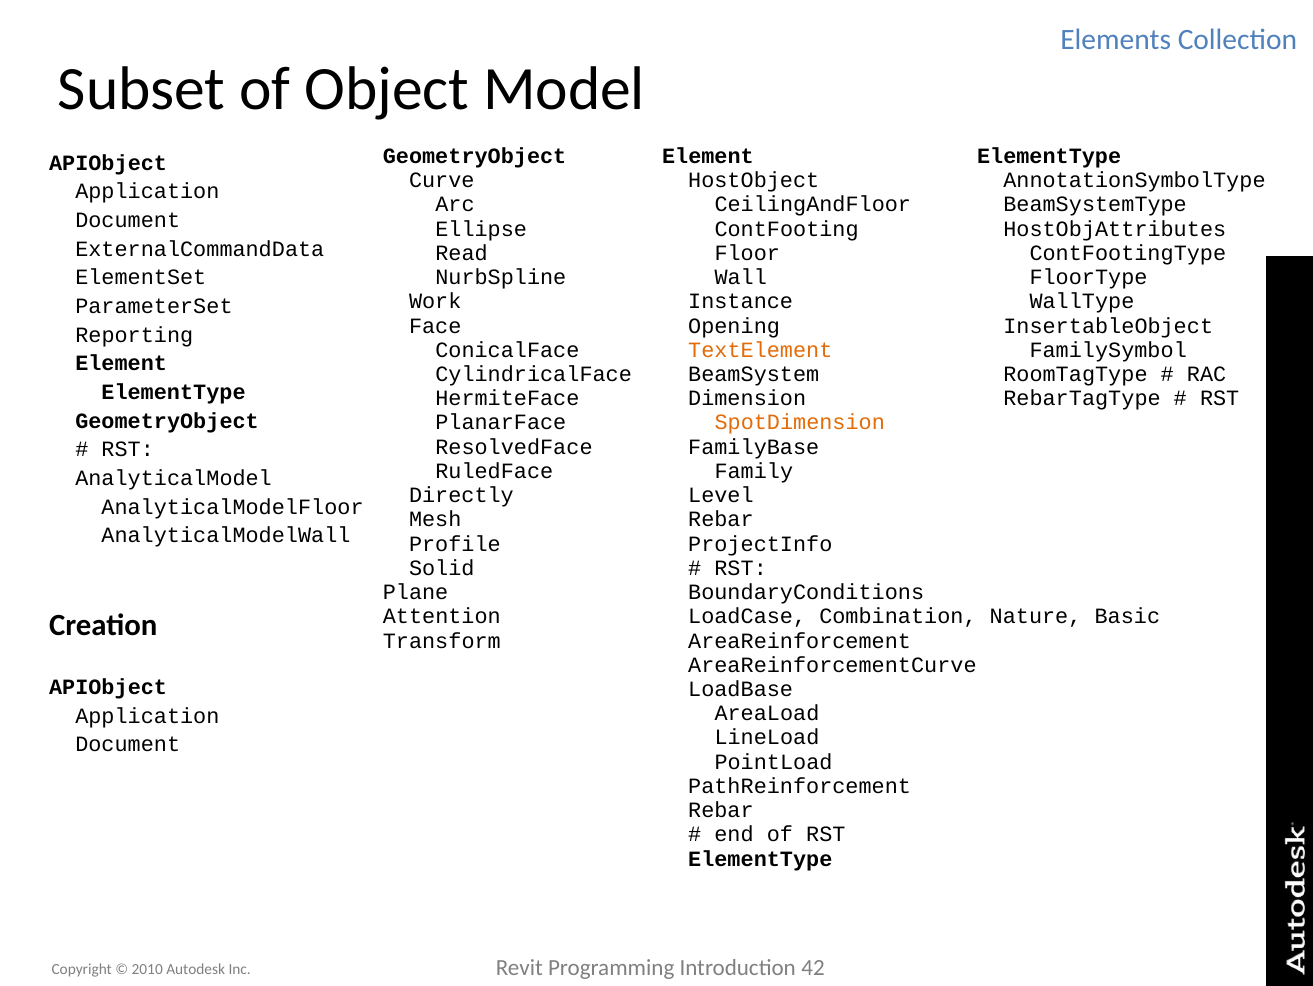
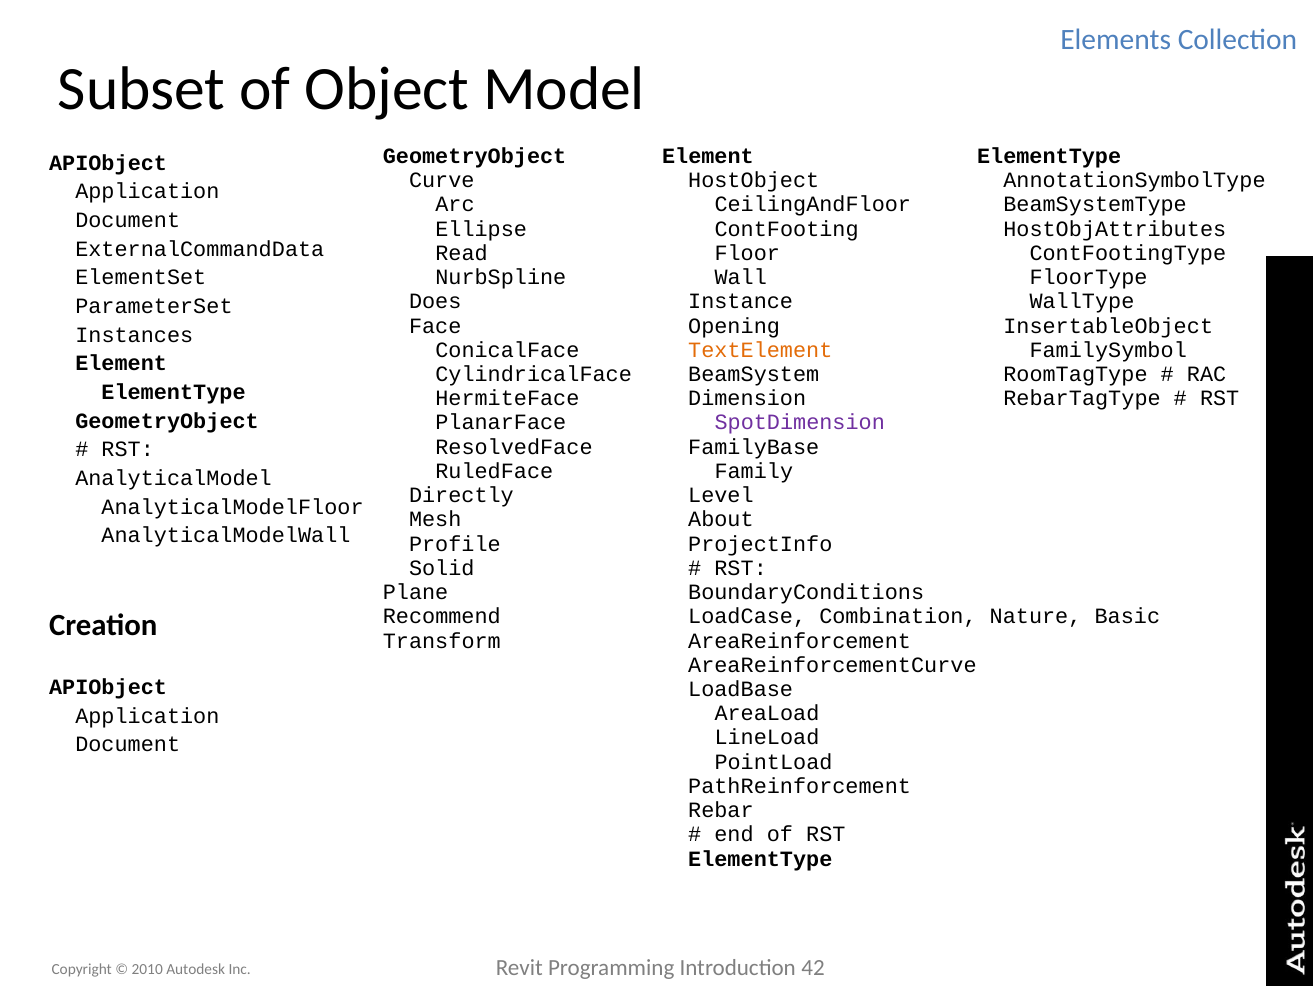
Work: Work -> Does (435, 301)
Reporting: Reporting -> Instances (134, 335)
SpotDimension colour: orange -> purple (800, 422)
Rebar: Rebar -> About (721, 519)
Attention: Attention -> Recommend (442, 616)
